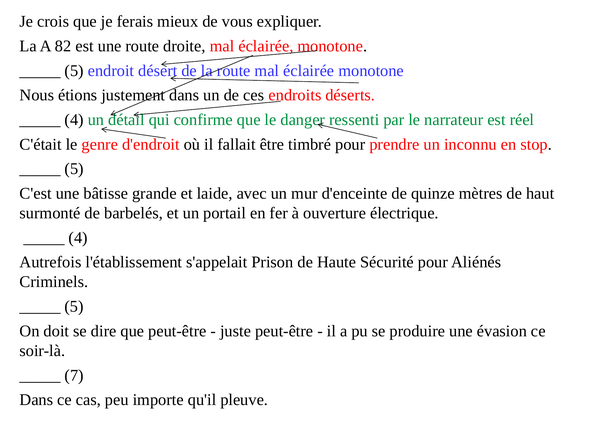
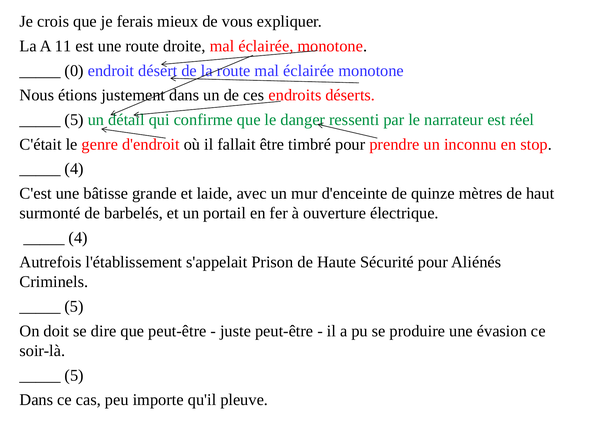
82: 82 -> 11 (63, 46)
5: 5 -> 0 (74, 71)
4: 4 -> 5 (74, 120)
5: 5 -> 4 (74, 169)
7: 7 -> 5 (74, 375)
